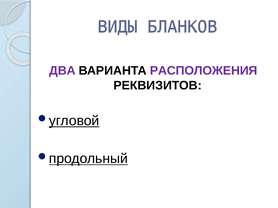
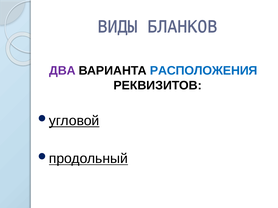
РАСПОЛОЖЕНИЯ colour: purple -> blue (204, 71)
